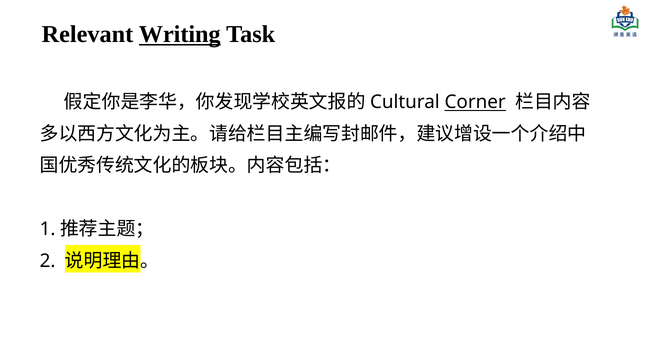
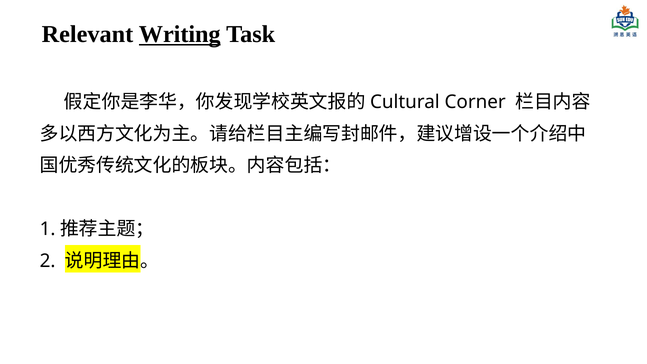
Corner underline: present -> none (475, 102)
